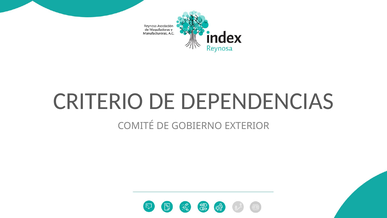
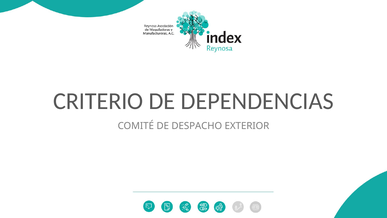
GOBIERNO: GOBIERNO -> DESPACHO (197, 126)
